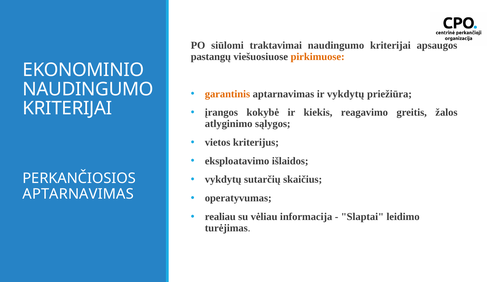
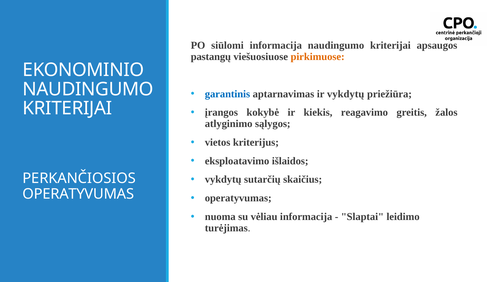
siūlomi traktavimai: traktavimai -> informacija (276, 45)
garantinis colour: orange -> blue (227, 94)
APTARNAVIMAS: APTARNAVIMAS -> OPERATYVUMAS (78, 194)
realiau: realiau -> nuoma (220, 217)
